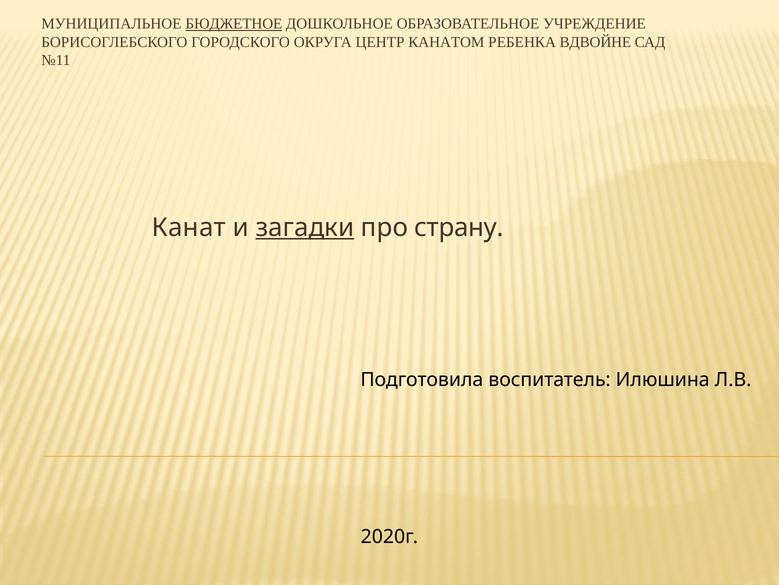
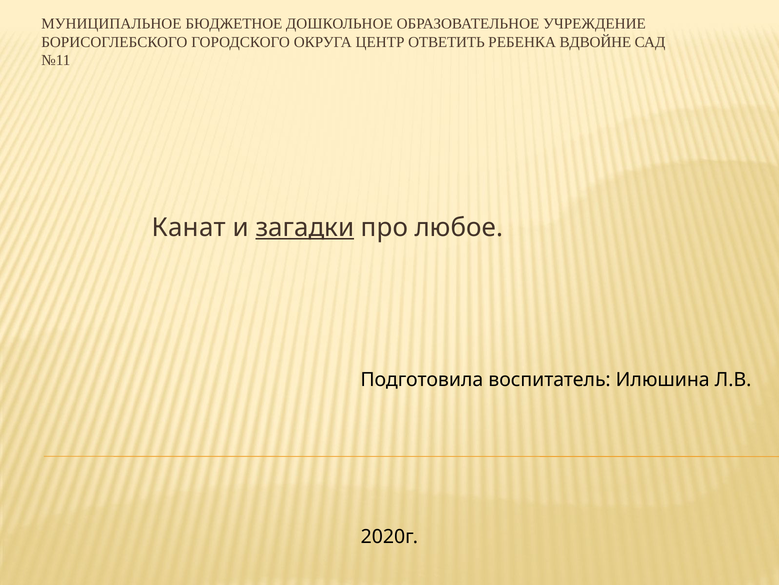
БЮДЖЕТНОЕ underline: present -> none (234, 24)
КАНАТОМ: КАНАТОМ -> ОТВЕТИТЬ (446, 42)
страну: страну -> любое (459, 227)
